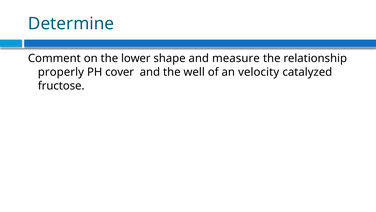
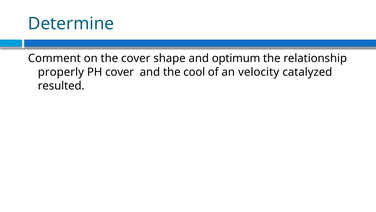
the lower: lower -> cover (136, 58)
measure: measure -> optimum (236, 58)
well: well -> cool (194, 72)
fructose: fructose -> resulted (61, 86)
